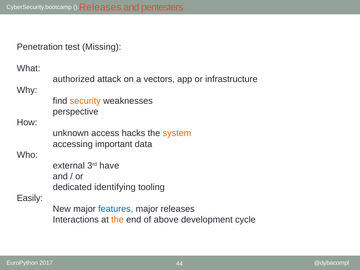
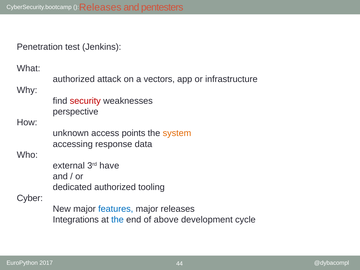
Missing: Missing -> Jenkins (102, 47)
security colour: orange -> red (85, 101)
hacks: hacks -> points (134, 133)
important: important -> response (114, 144)
dedicated identifying: identifying -> authorized (115, 187)
Easily: Easily -> Cyber (30, 198)
Interactions: Interactions -> Integrations (76, 220)
the colour: orange -> blue (117, 220)
